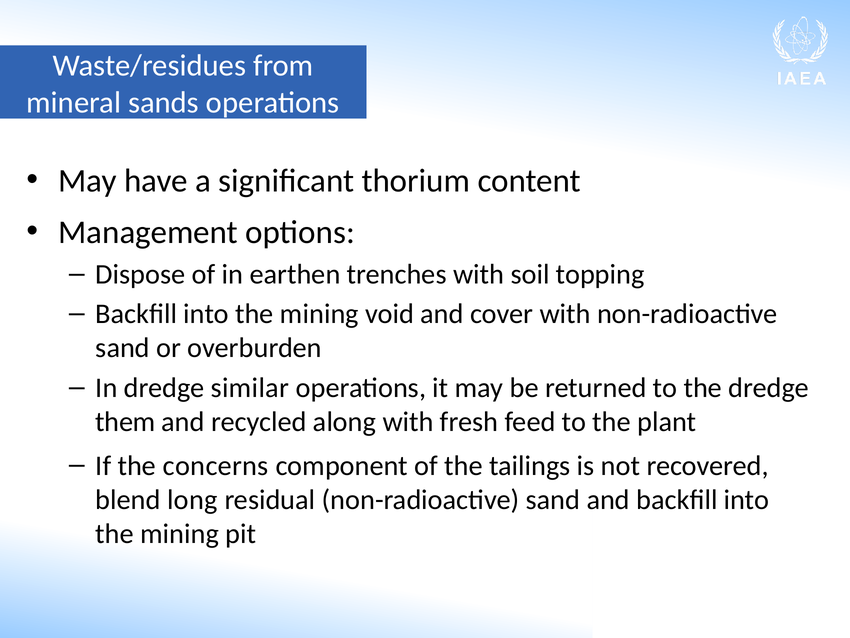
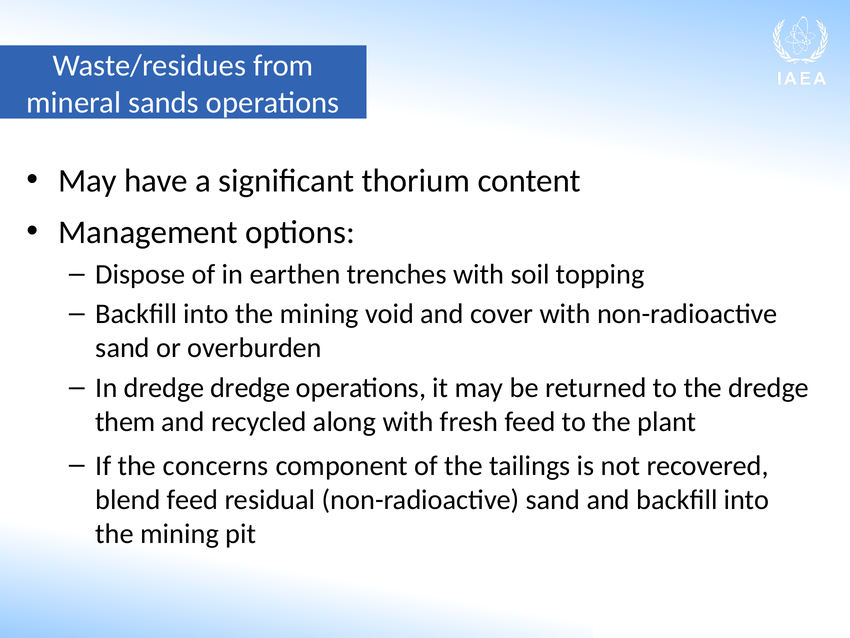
dredge similar: similar -> dredge (250, 387)
blend long: long -> feed (193, 499)
